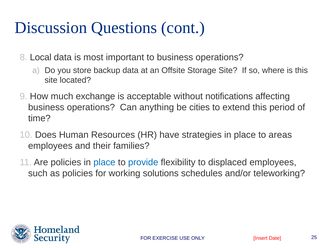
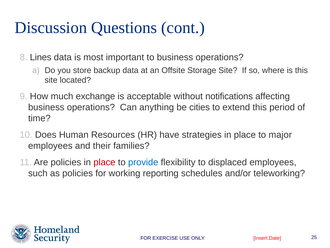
Local: Local -> Lines (41, 57)
areas: areas -> major (280, 135)
place colour: blue -> red (104, 162)
solutions: solutions -> reporting (161, 173)
